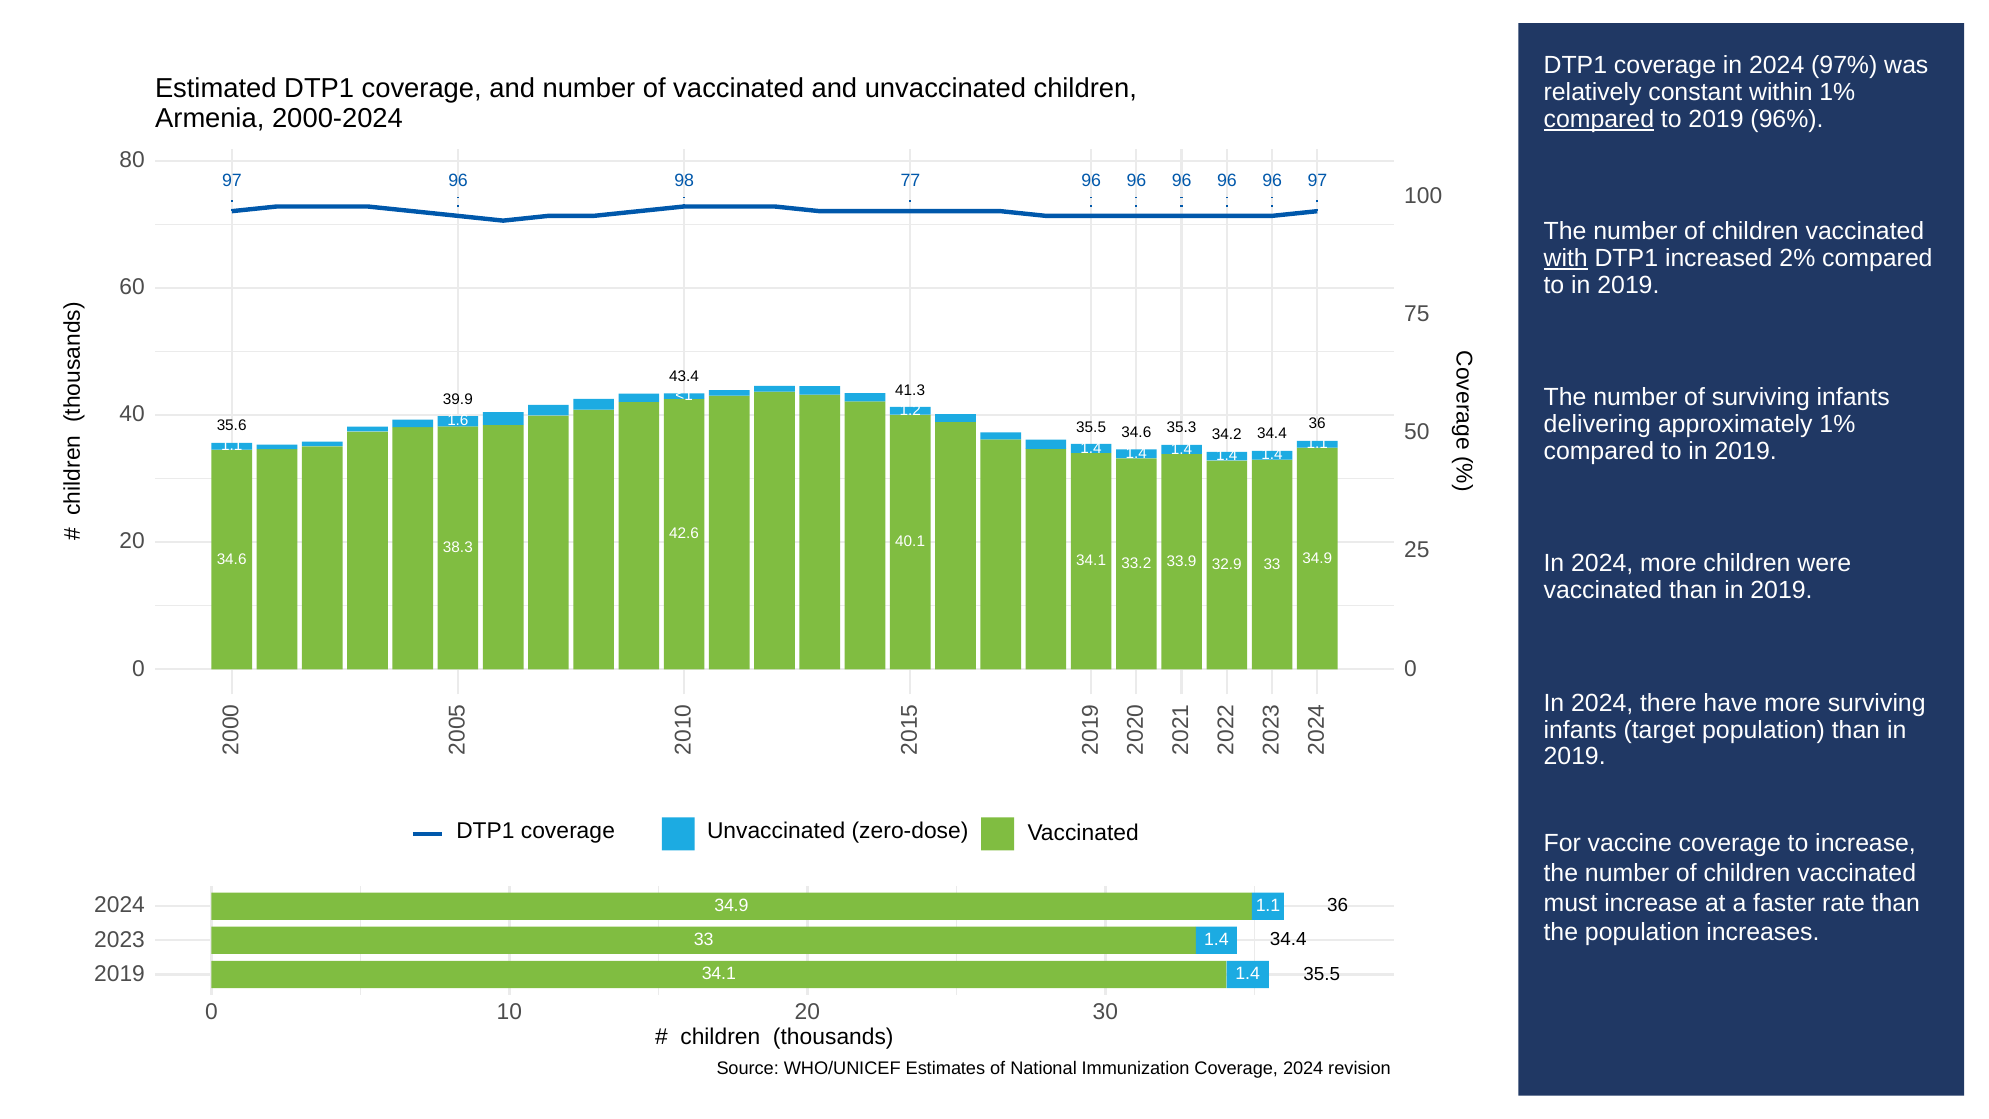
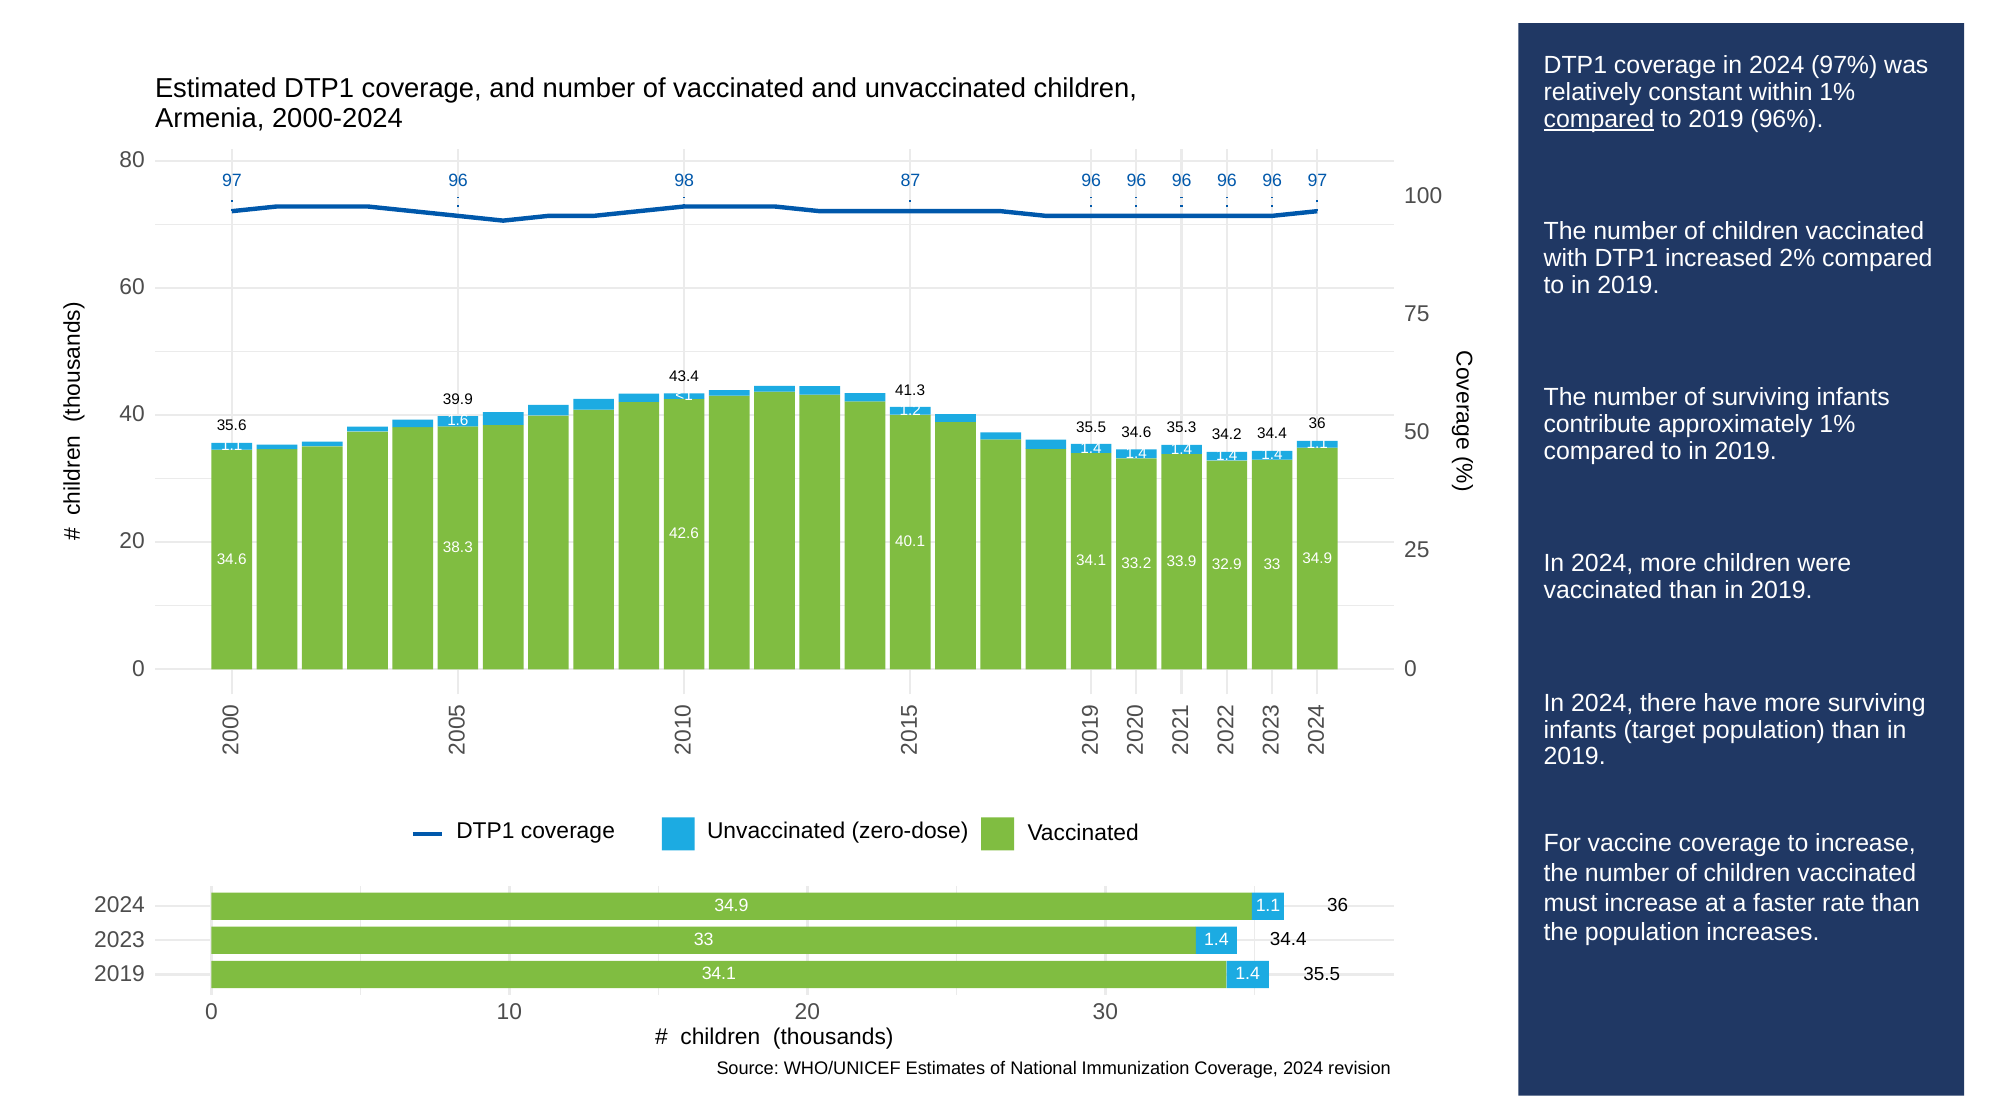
77: 77 -> 87 (910, 180)
with underline: present -> none (1566, 258)
delivering: delivering -> contribute (1597, 424)
